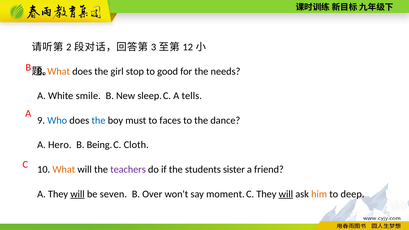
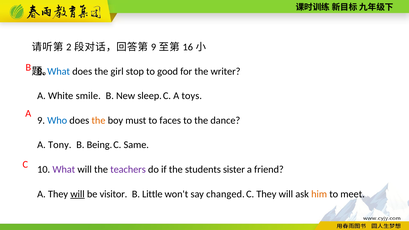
3: 3 -> 9 (154, 47)
12: 12 -> 16 (188, 47)
What colour: orange -> blue (59, 71)
needs: needs -> writer (226, 71)
tells: tells -> toys (192, 96)
the colour: blue -> orange (99, 120)
Hero: Hero -> Tony (60, 145)
Cloth: Cloth -> Same (136, 145)
What colour: orange -> purple (64, 169)
seven: seven -> visitor (114, 194)
Over: Over -> Little (152, 194)
moment: moment -> changed (225, 194)
will underline: present -> none (286, 194)
deep: deep -> meet (353, 194)
